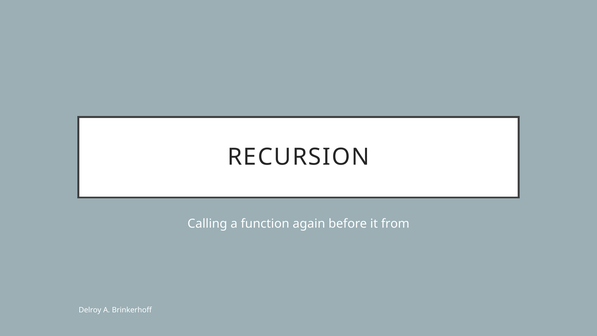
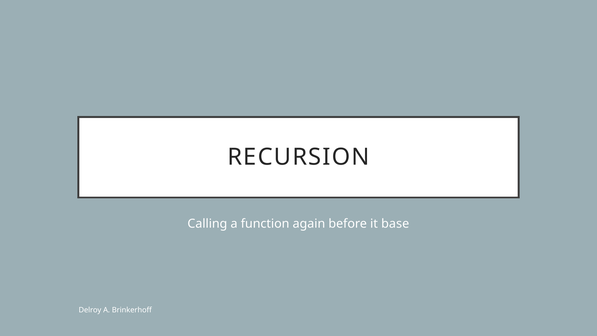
from: from -> base (395, 224)
